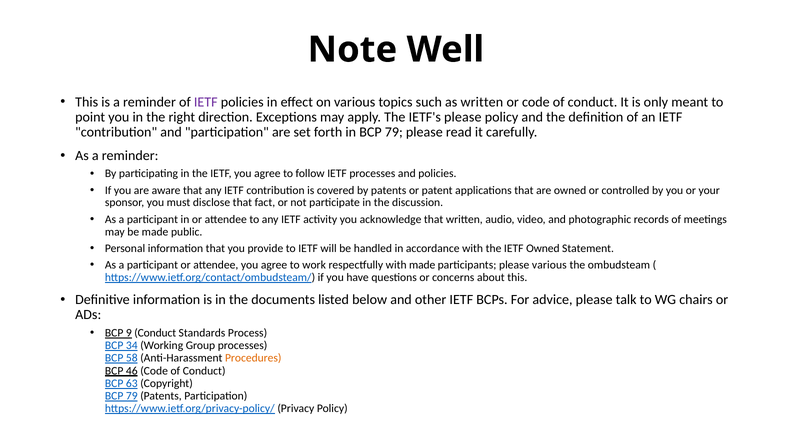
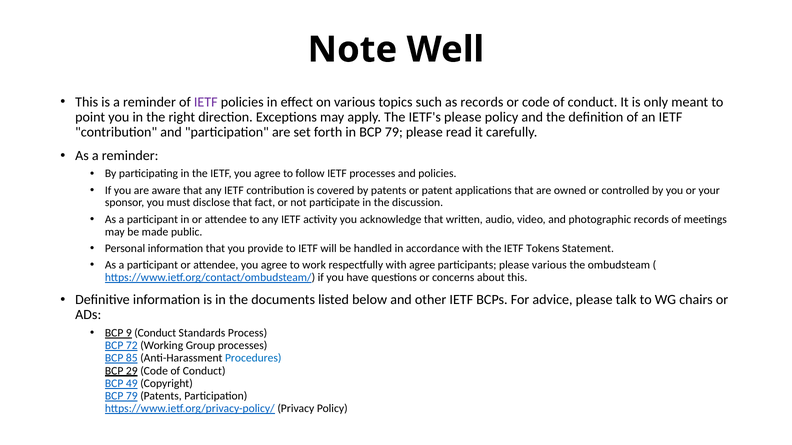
as written: written -> records (482, 102)
IETF Owned: Owned -> Tokens (543, 249)
with made: made -> agree (422, 265)
34: 34 -> 72 (132, 346)
58: 58 -> 85 (132, 358)
Procedures colour: orange -> blue (253, 358)
46: 46 -> 29 (132, 371)
63: 63 -> 49 (132, 384)
